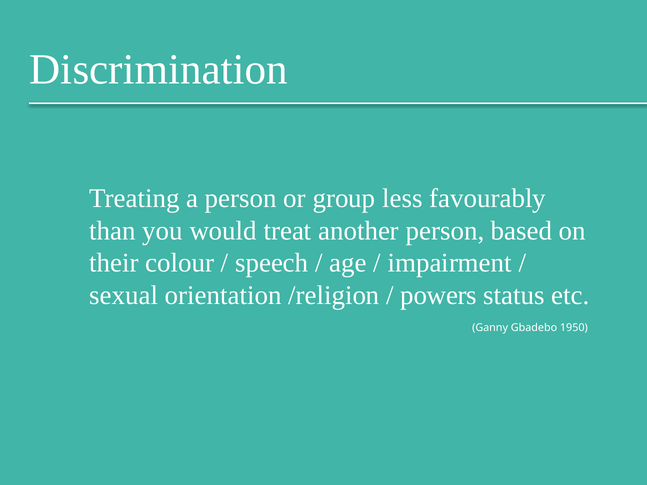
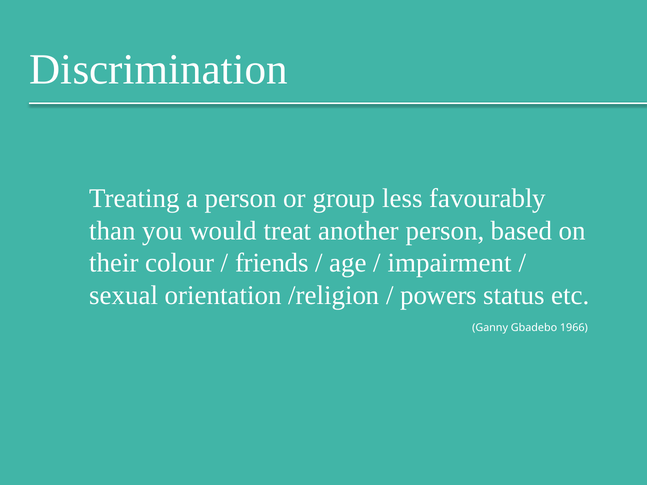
speech: speech -> friends (272, 263)
1950: 1950 -> 1966 (574, 328)
